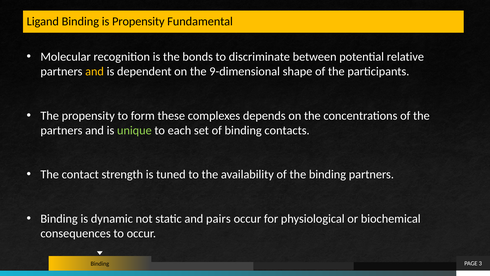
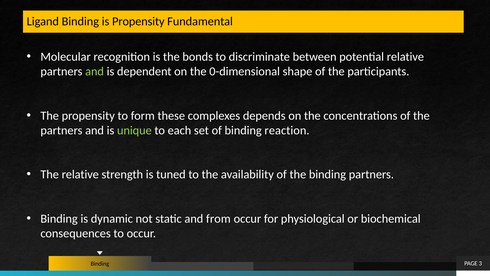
and colour: yellow -> light green (95, 71)
9-dimensional: 9-dimensional -> 0-dimensional (245, 71)
contacts: contacts -> reaction (287, 130)
The contact: contact -> relative (80, 174)
pairs: pairs -> from (218, 218)
